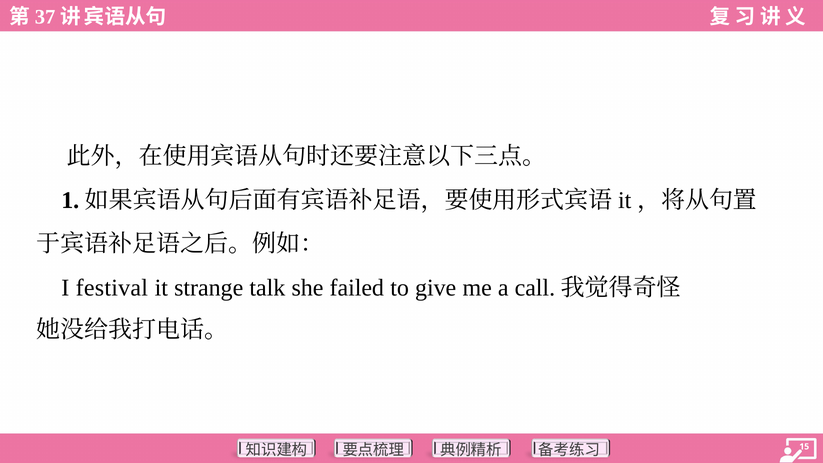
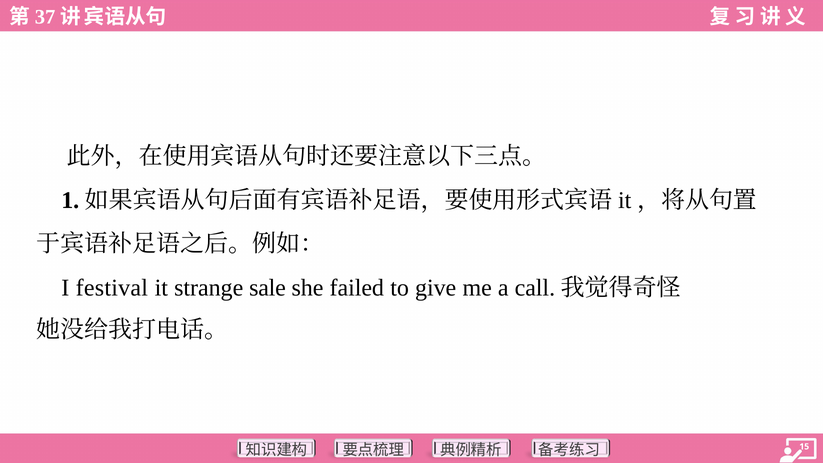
talk: talk -> sale (268, 288)
